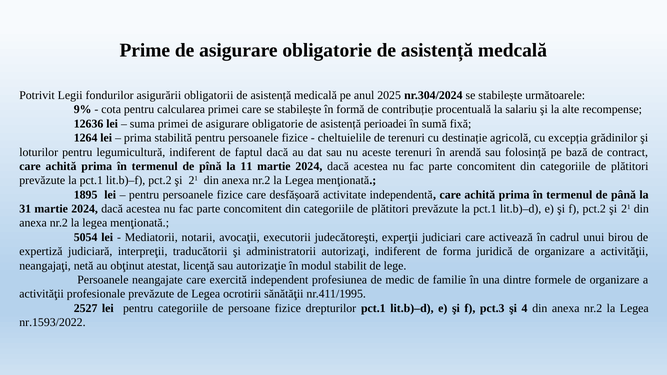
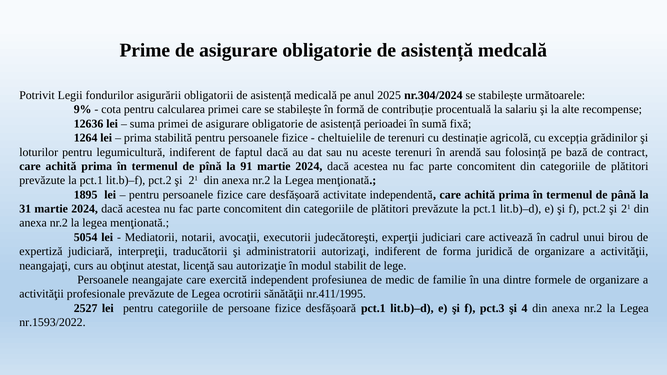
11: 11 -> 91 (246, 166)
netă: netă -> curs (84, 266)
fizice drepturilor: drepturilor -> desfășoară (331, 308)
